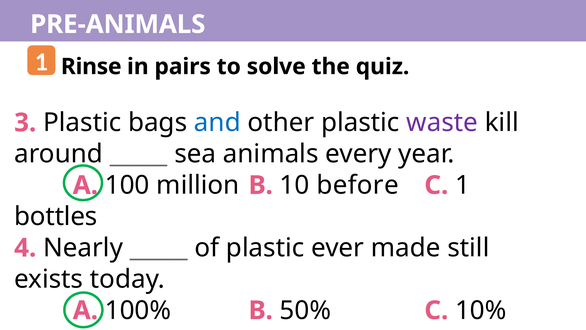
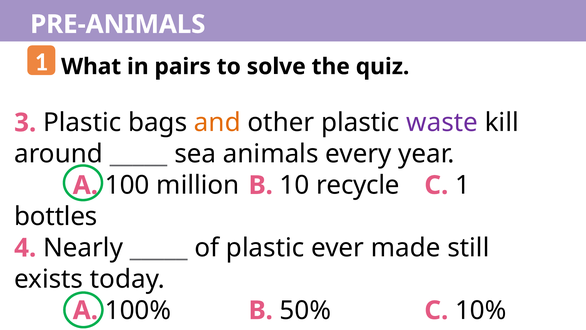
Rinse: Rinse -> What (91, 67)
and colour: blue -> orange (217, 123)
before: before -> recycle (358, 185)
